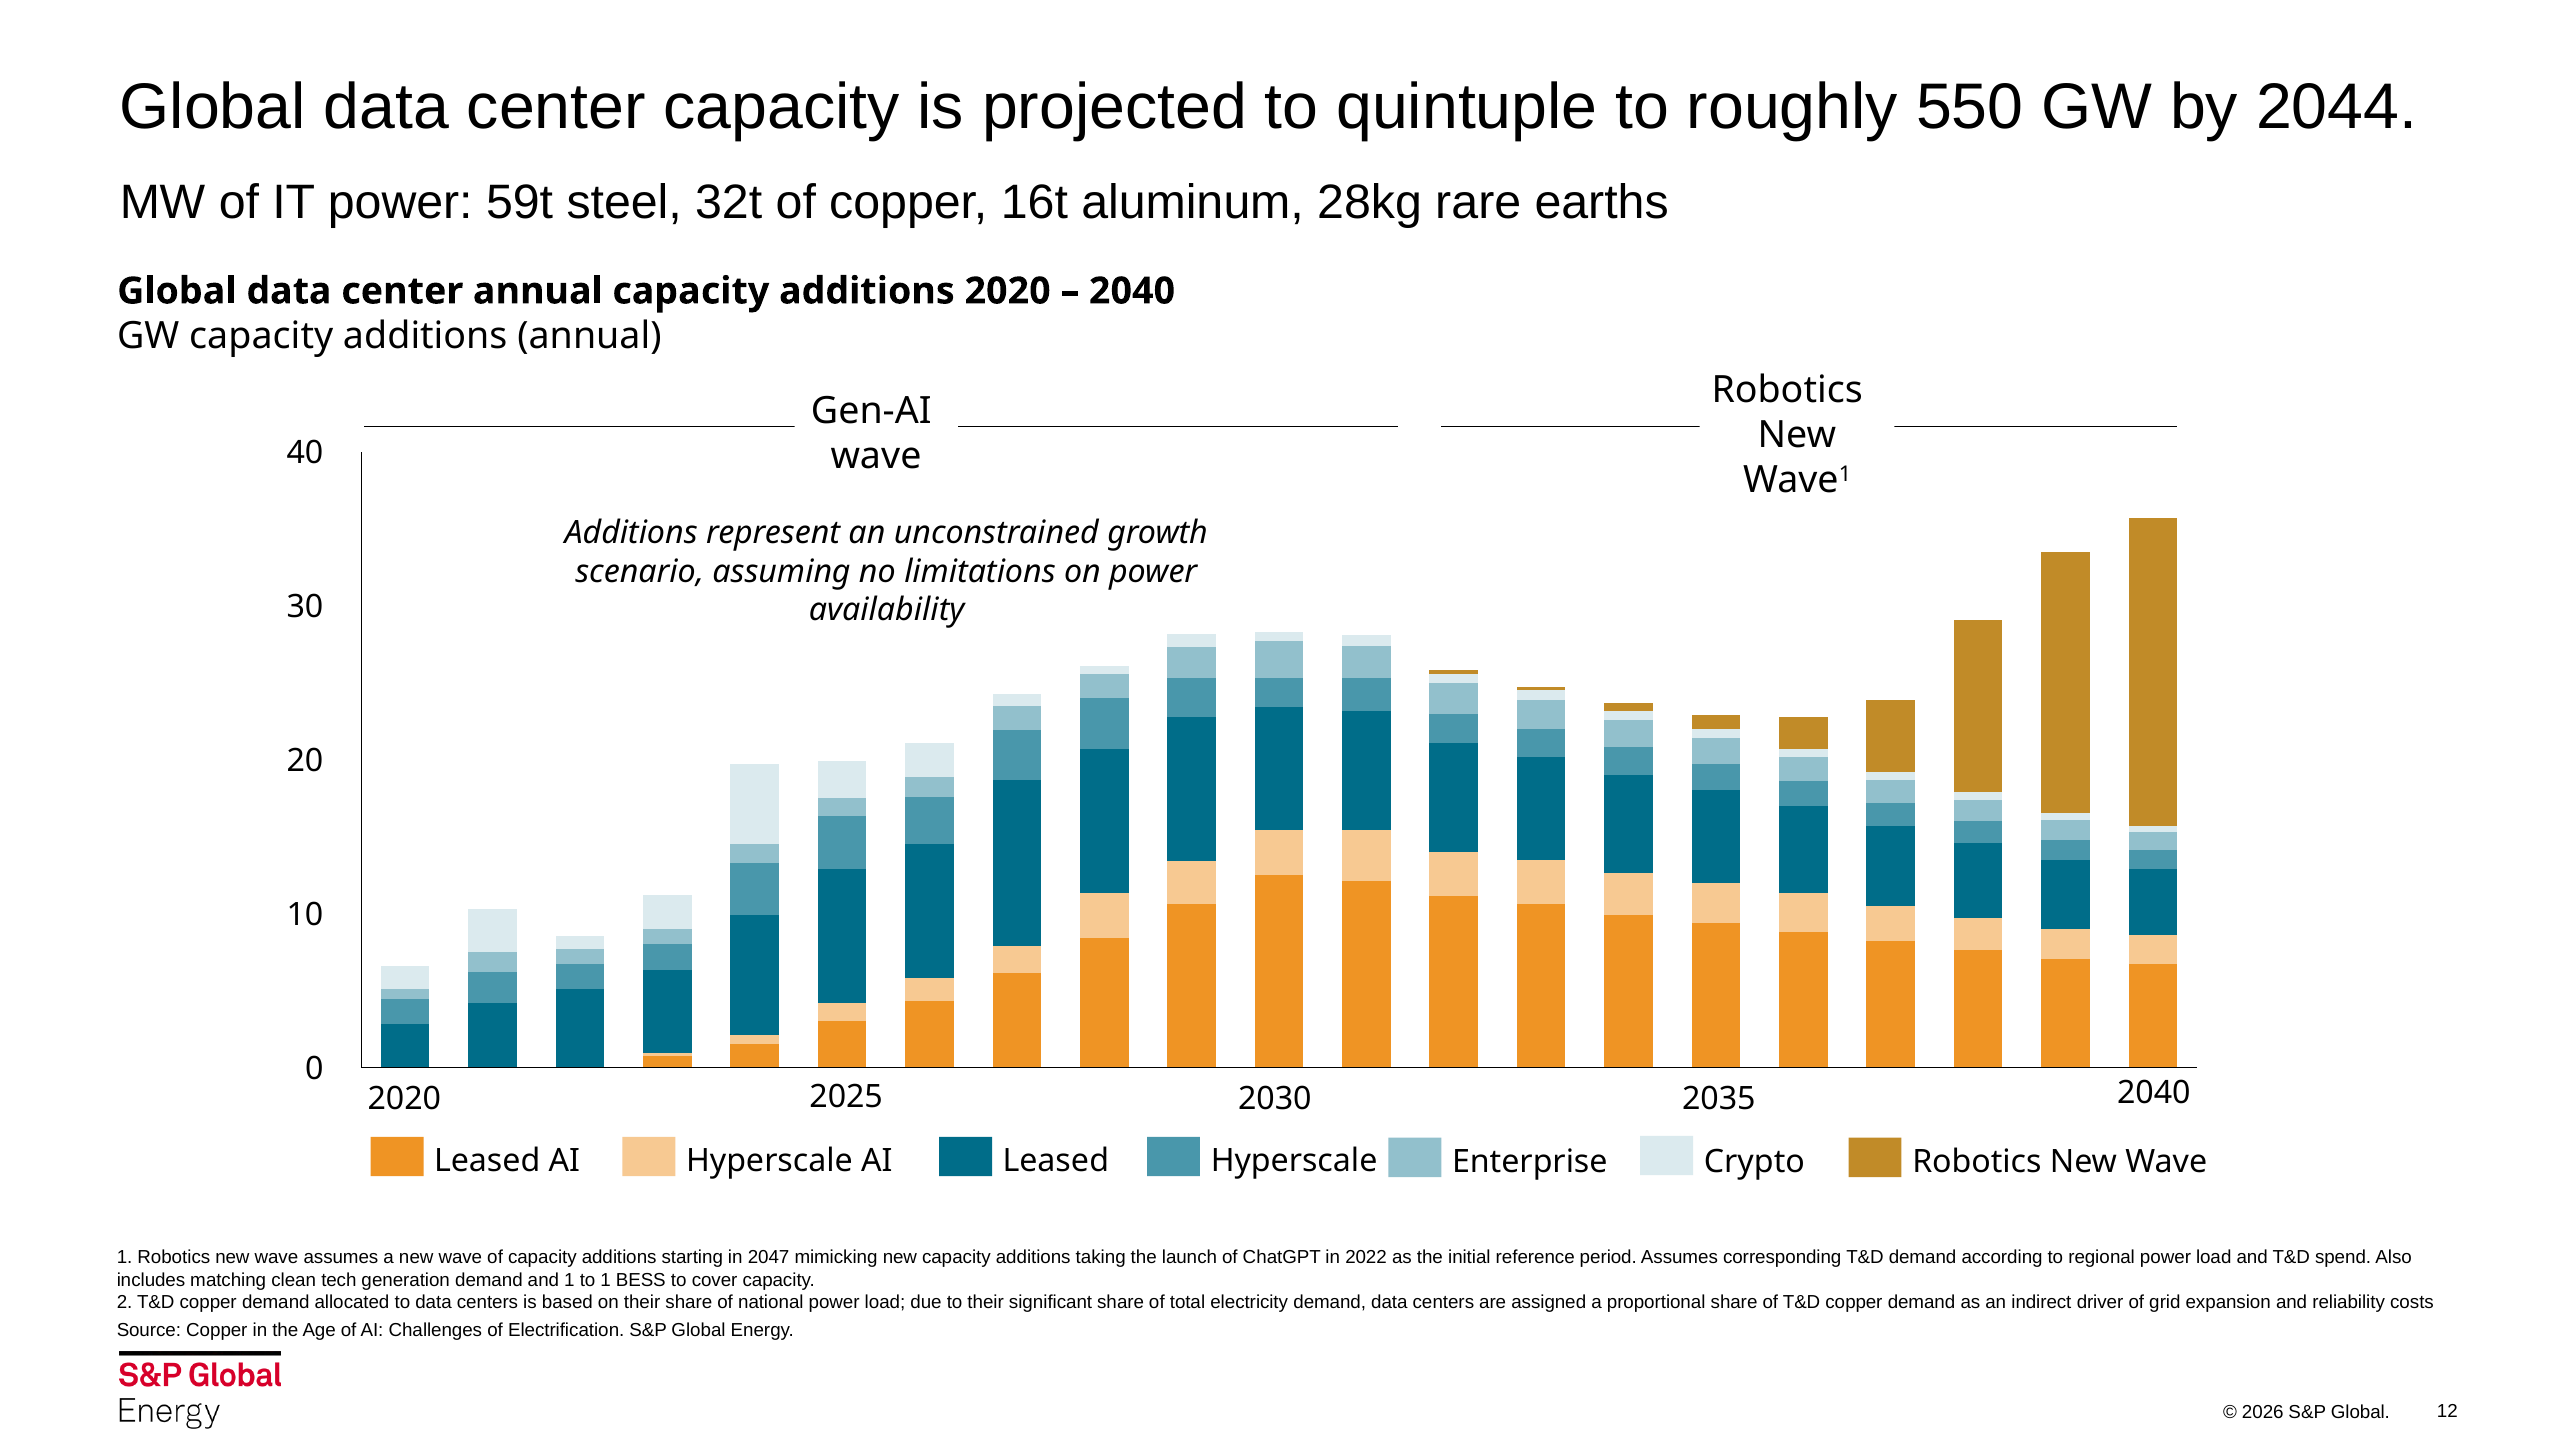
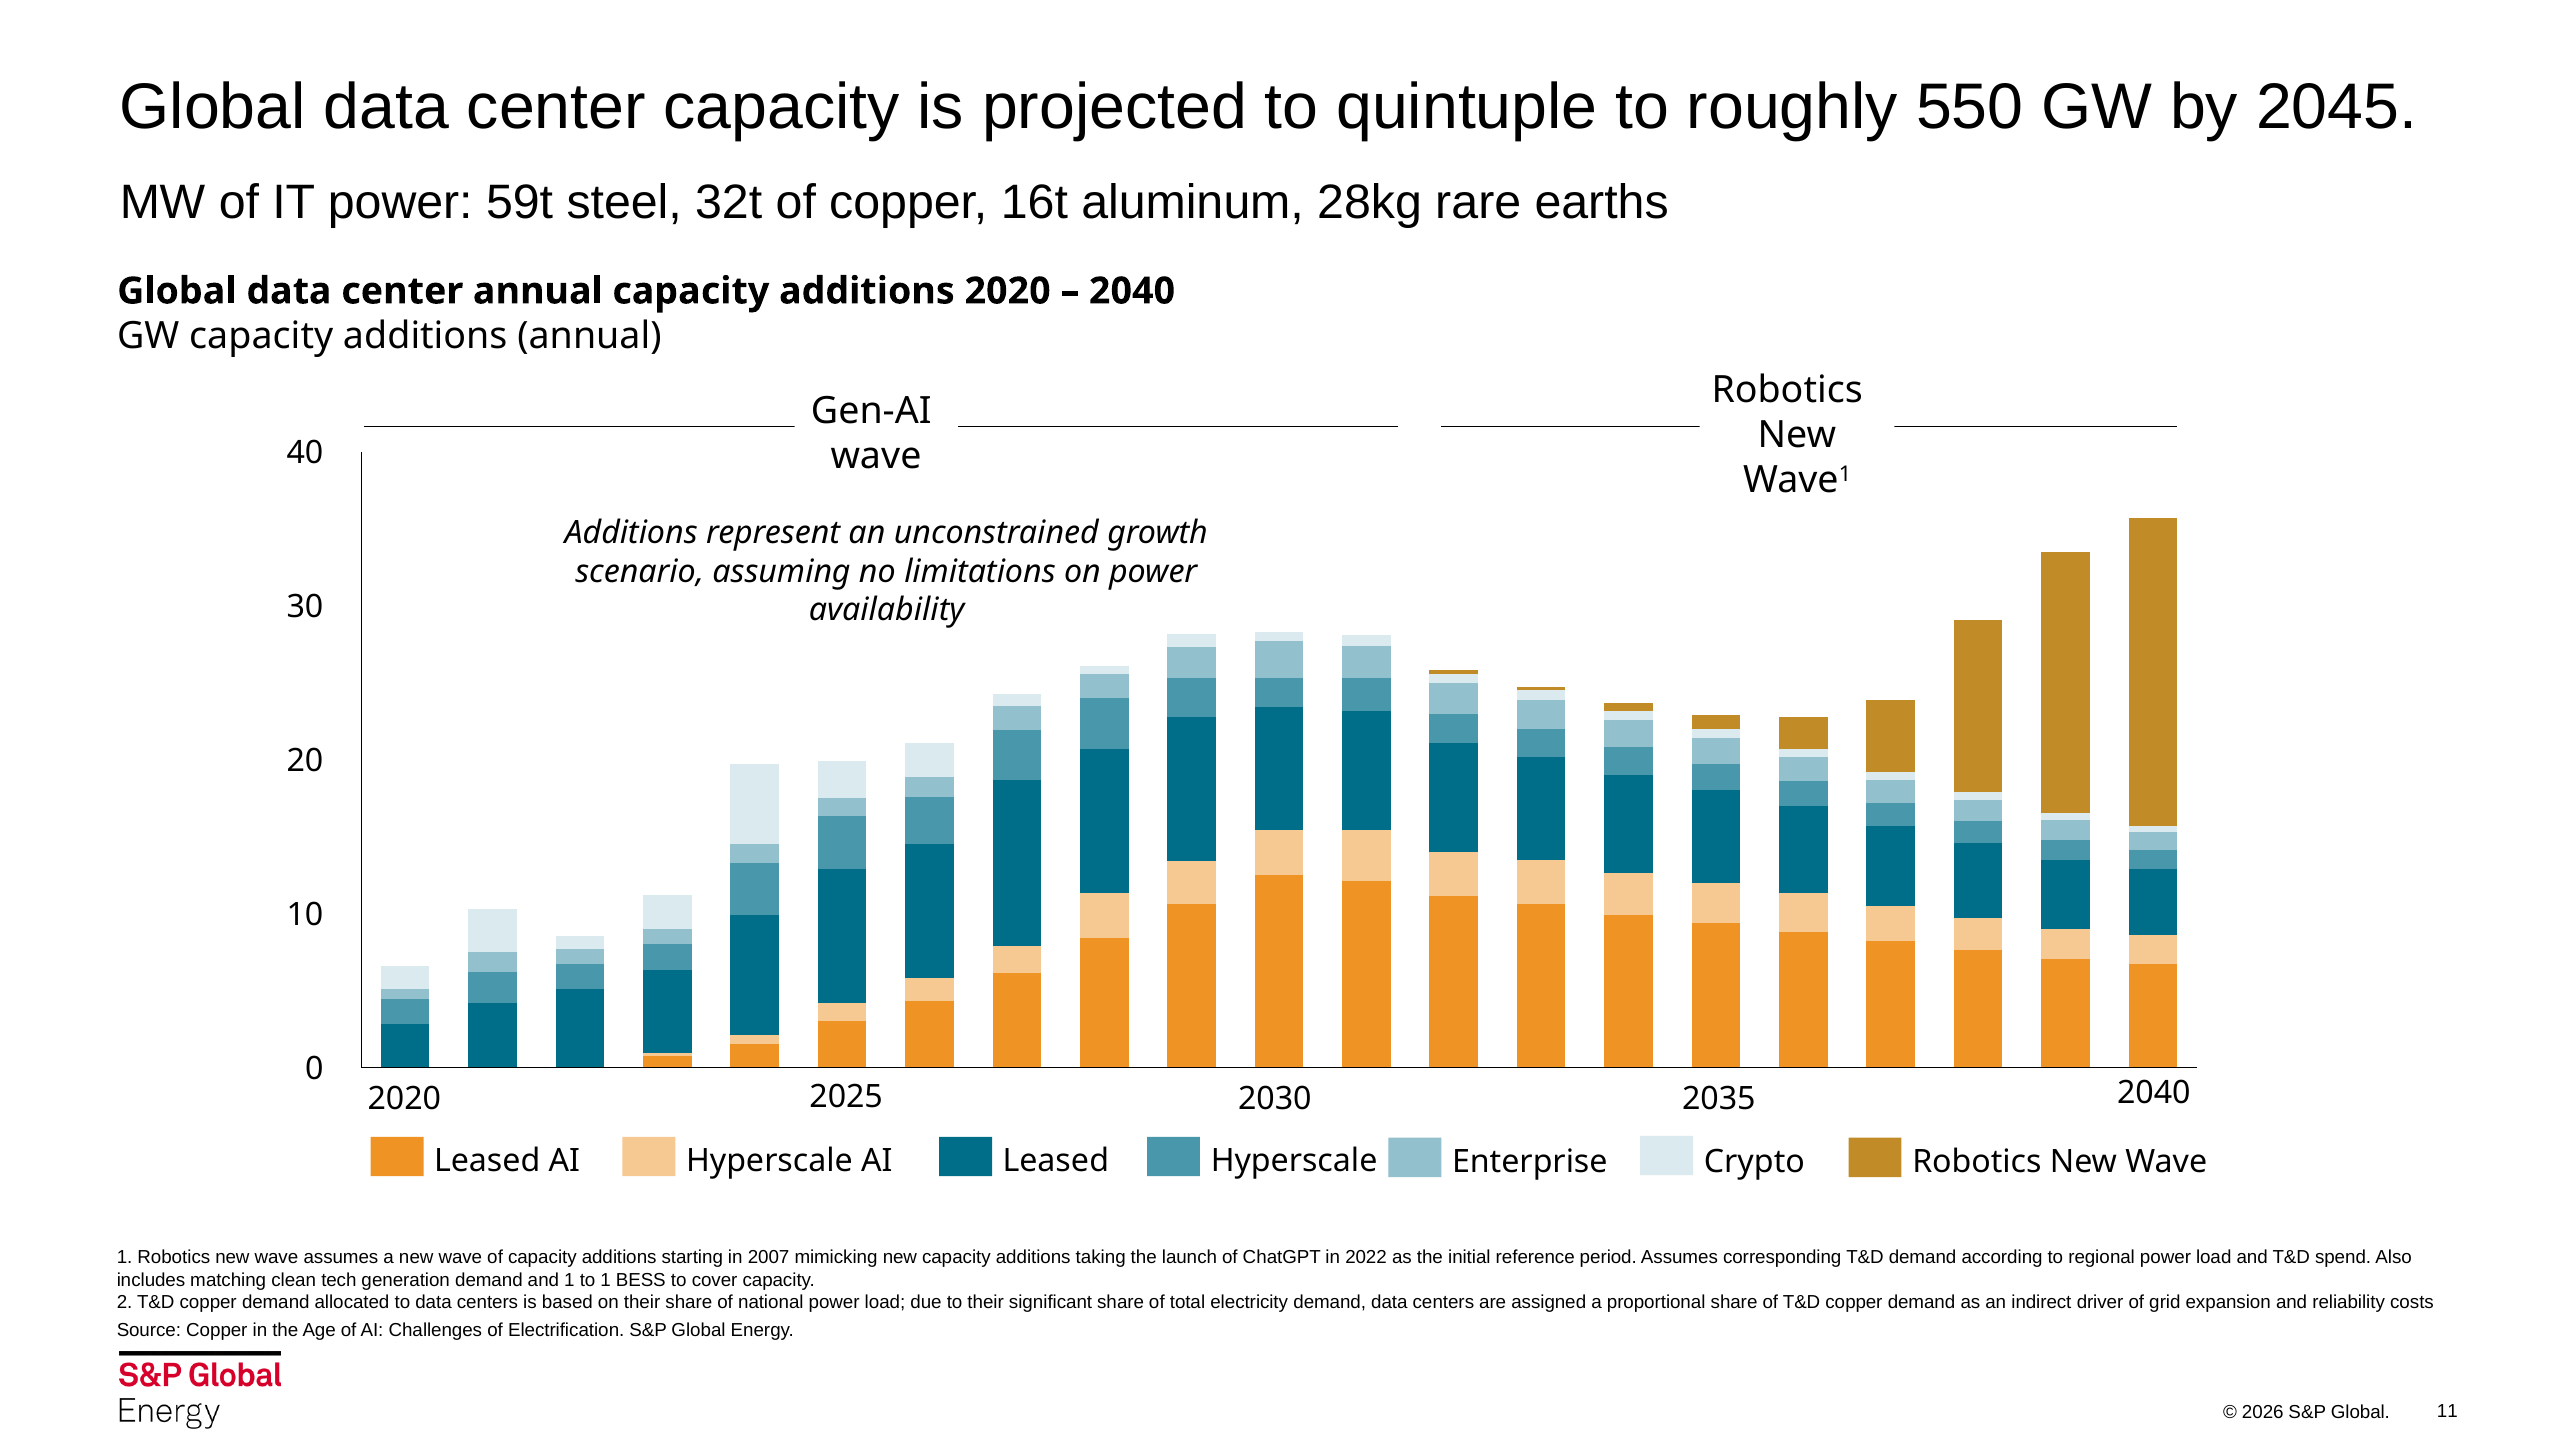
2044: 2044 -> 2045 (2337, 107)
2047: 2047 -> 2007 (769, 1257)
12: 12 -> 11 (2447, 1411)
